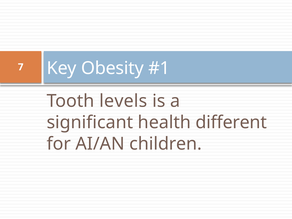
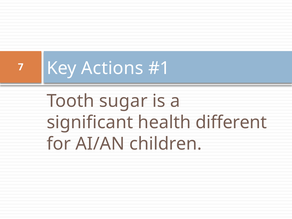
Obesity: Obesity -> Actions (112, 68)
levels: levels -> sugar (123, 101)
